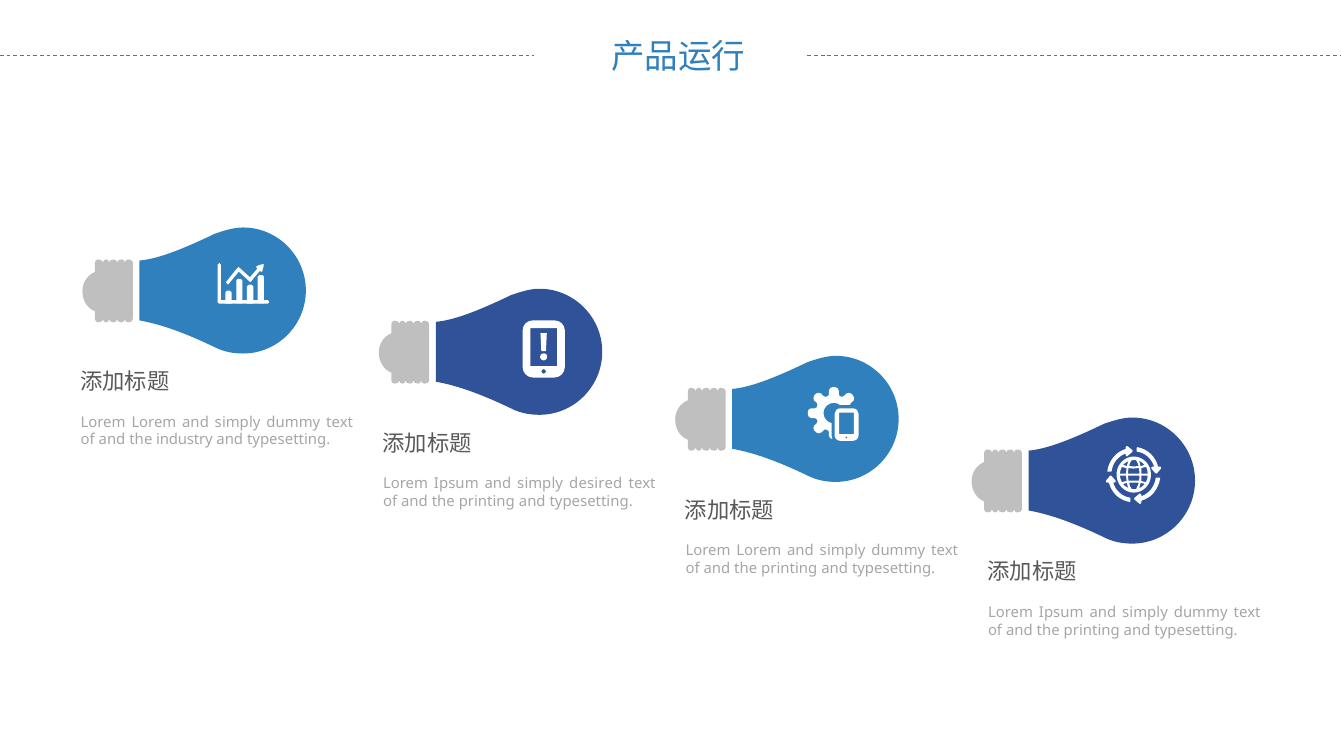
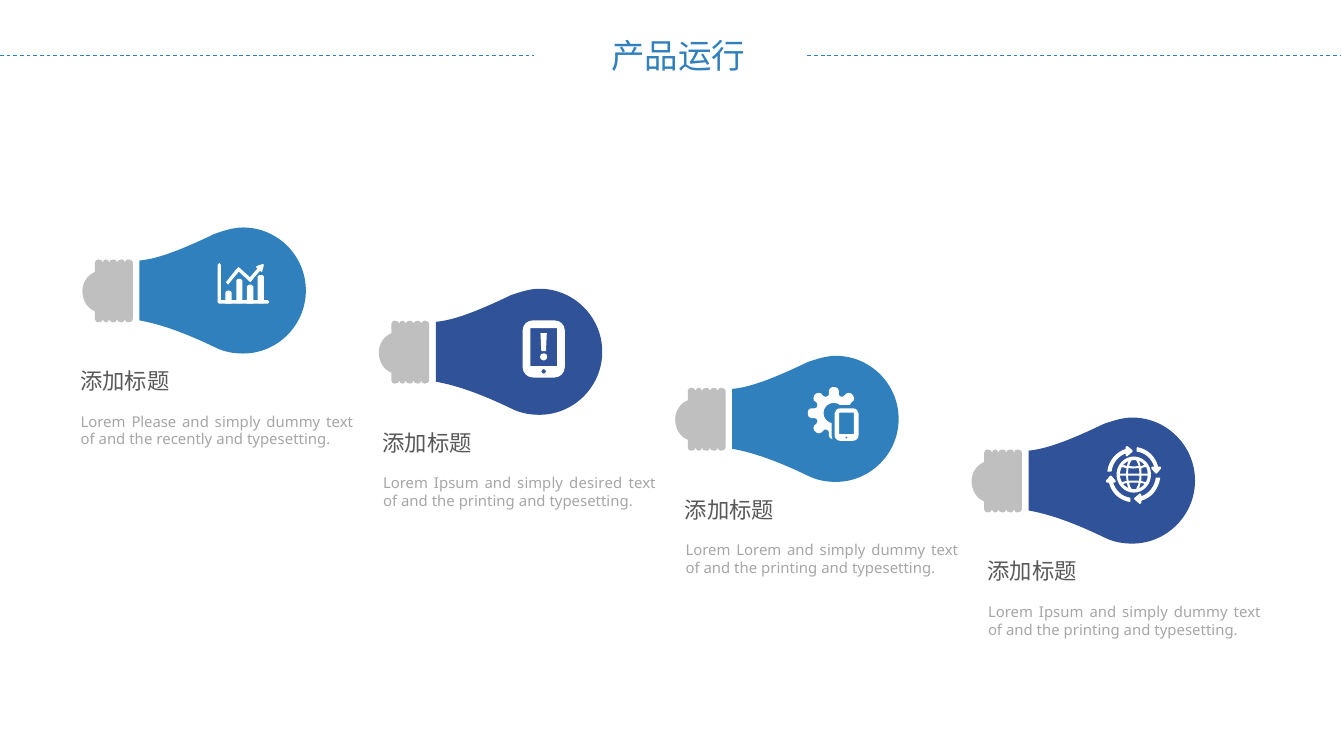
Lorem: Lorem -> Please (154, 422)
industry: industry -> recently (184, 440)
